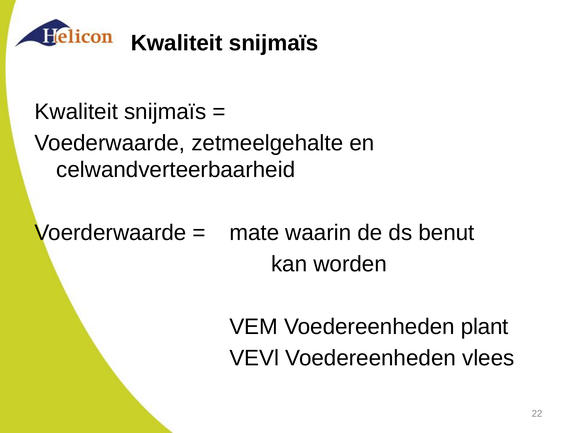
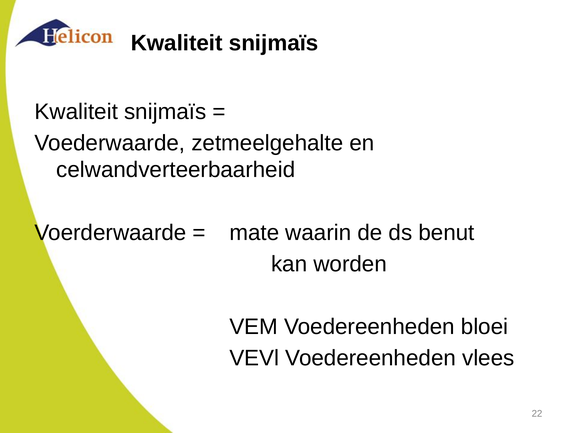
plant: plant -> bloei (485, 327)
